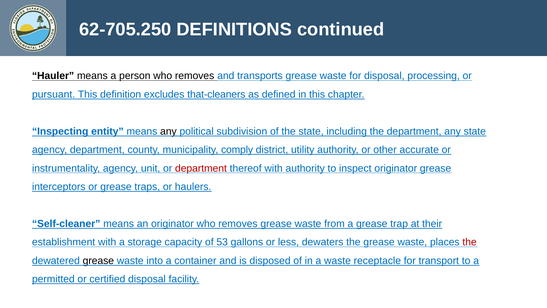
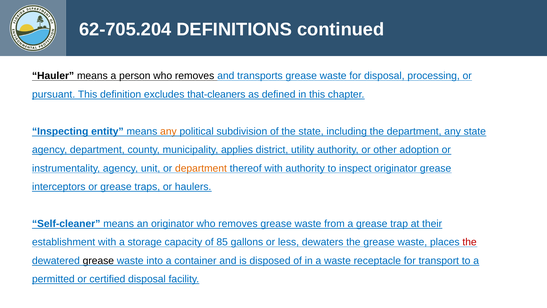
62-705.250: 62-705.250 -> 62-705.204 (125, 29)
any colour: black -> orange (168, 131)
comply: comply -> applies (237, 150)
accurate: accurate -> adoption (419, 150)
department colour: red -> orange (201, 168)
53: 53 -> 85 (222, 242)
